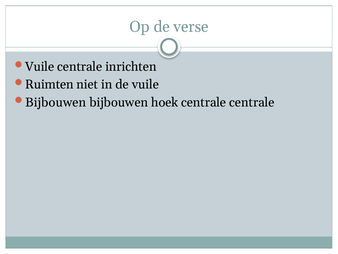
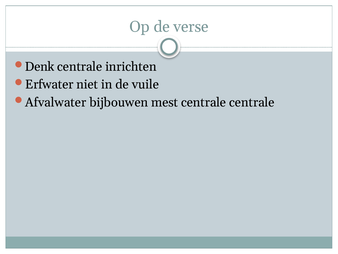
Vuile: Vuile -> Denk (40, 67)
Ruimten: Ruimten -> Erfwater (49, 84)
Bijbouwen: Bijbouwen -> Afvalwater (56, 102)
hoek: hoek -> mest (165, 102)
